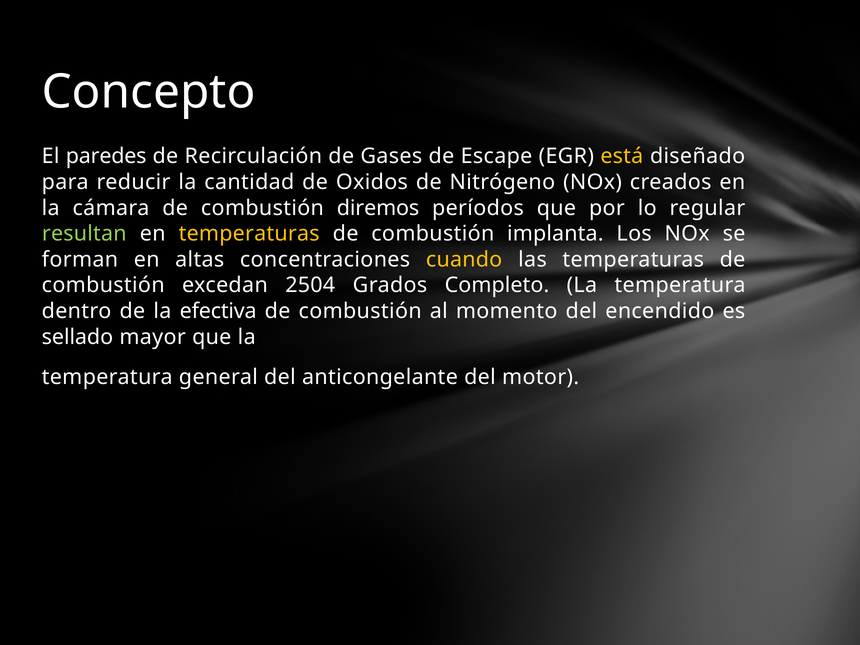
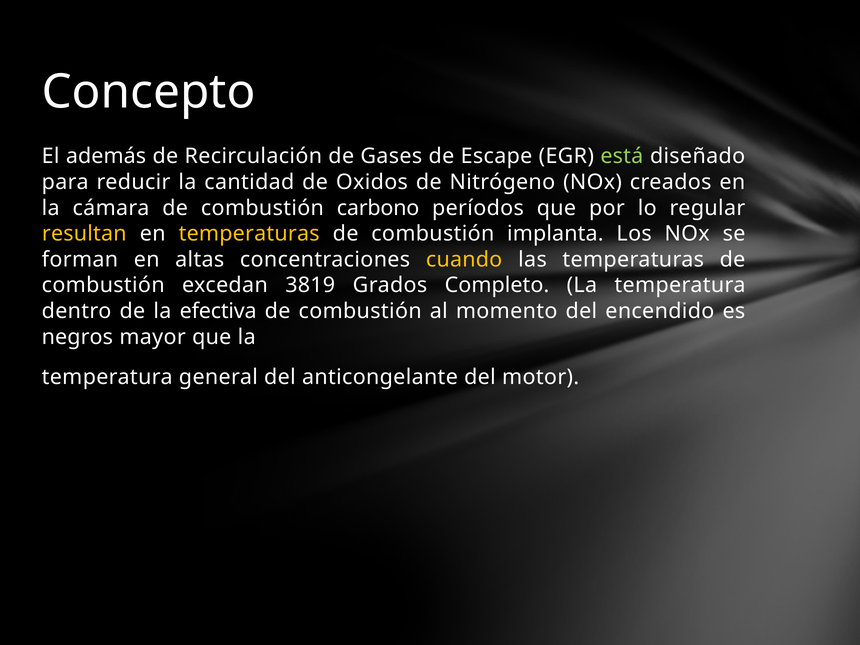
paredes: paredes -> además (106, 156)
está colour: yellow -> light green (622, 156)
diremos: diremos -> carbono (378, 208)
resultan colour: light green -> yellow (84, 234)
2504: 2504 -> 3819 (310, 285)
sellado: sellado -> negros (77, 337)
